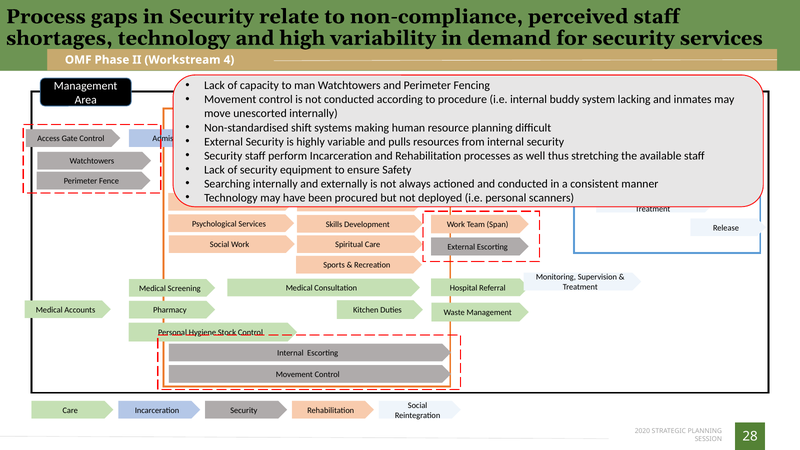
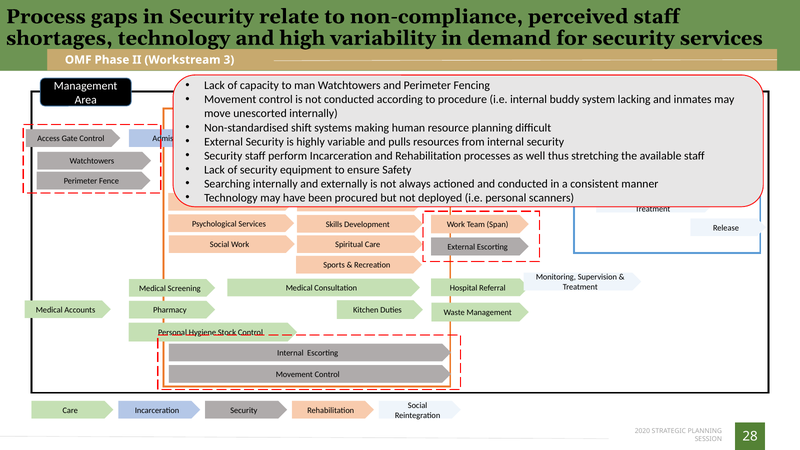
4: 4 -> 3 (229, 60)
